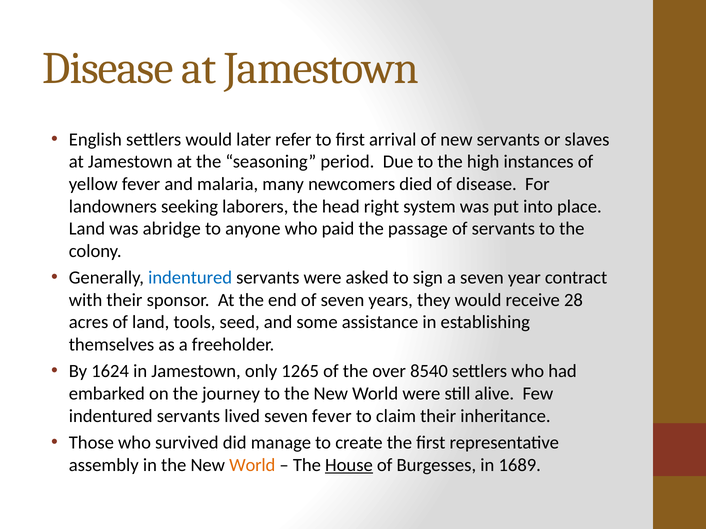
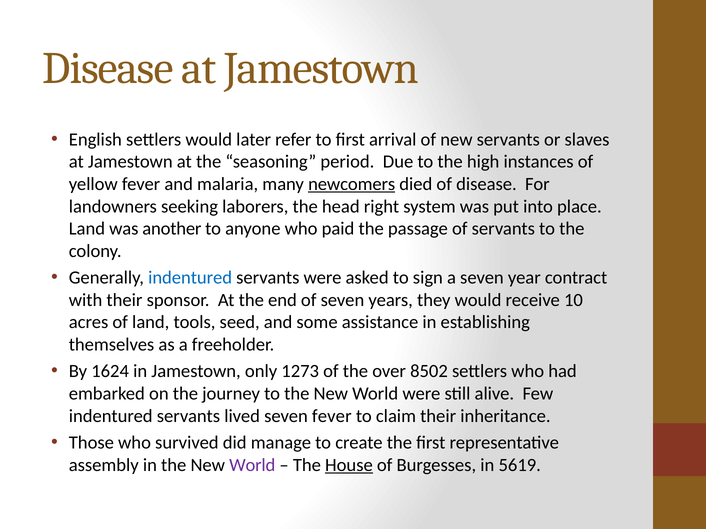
newcomers underline: none -> present (352, 184)
abridge: abridge -> another (172, 229)
28: 28 -> 10 (573, 300)
1265: 1265 -> 1273 (300, 372)
8540: 8540 -> 8502 (429, 372)
World colour: orange -> purple (252, 465)
1689: 1689 -> 5619 (520, 465)
